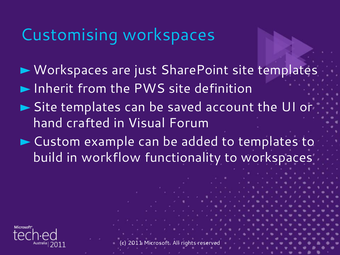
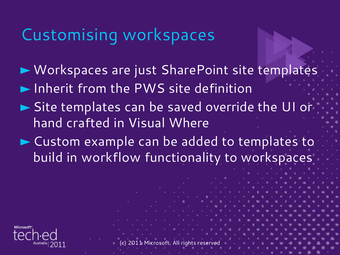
account: account -> override (230, 107)
Forum: Forum -> Where (189, 123)
